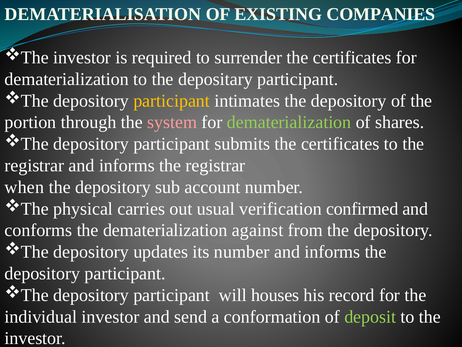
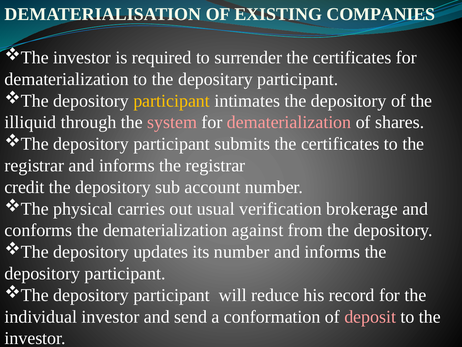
portion: portion -> illiquid (30, 122)
dematerialization colour: light green -> pink (289, 122)
when: when -> credit (25, 187)
confirmed: confirmed -> brokerage (362, 208)
houses: houses -> reduce (275, 295)
deposit colour: light green -> pink (370, 316)
